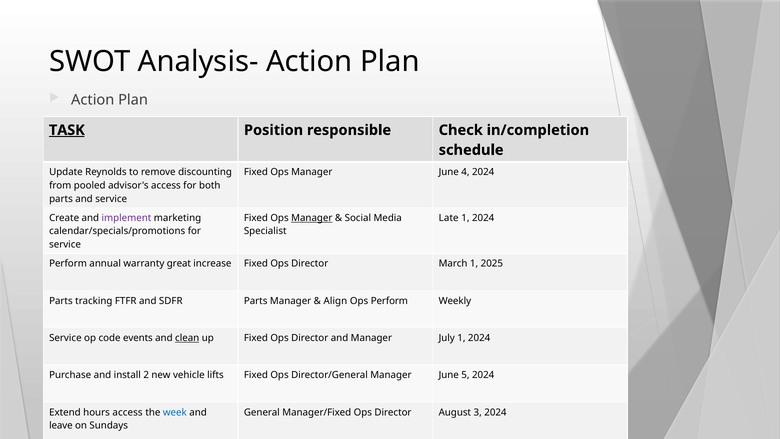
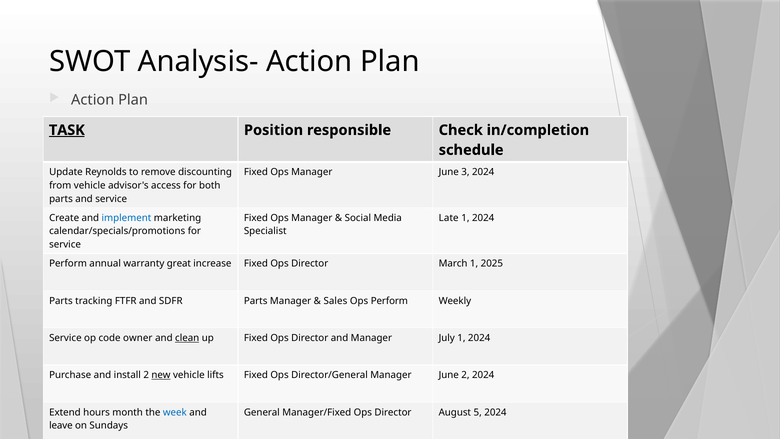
4: 4 -> 3 (465, 172)
from pooled: pooled -> vehicle (90, 185)
implement colour: purple -> blue (126, 218)
Manager underline: present -> none (312, 218)
Align: Align -> Sales (335, 301)
events: events -> owner (138, 338)
new underline: none -> present (161, 375)
June 5: 5 -> 2 (465, 375)
hours access: access -> month (128, 412)
3: 3 -> 5 (478, 412)
